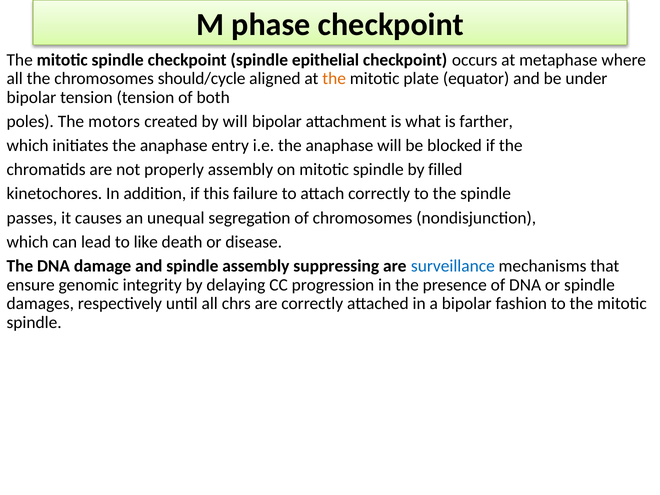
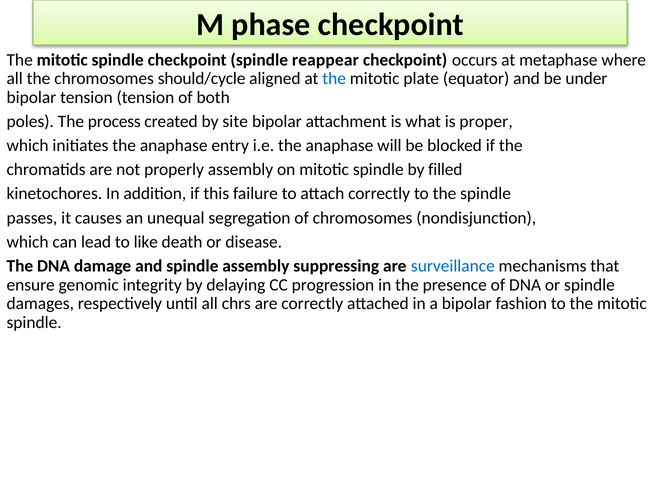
epithelial: epithelial -> reappear (325, 60)
the colour: orange -> blue (334, 79)
motors: motors -> process (114, 121)
by will: will -> site (235, 121)
farther: farther -> proper (486, 121)
